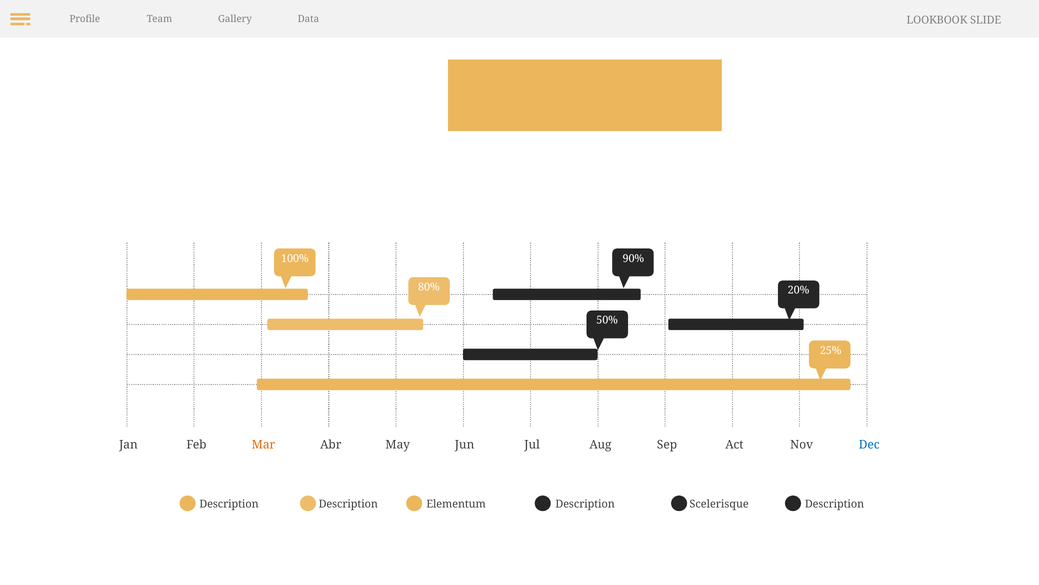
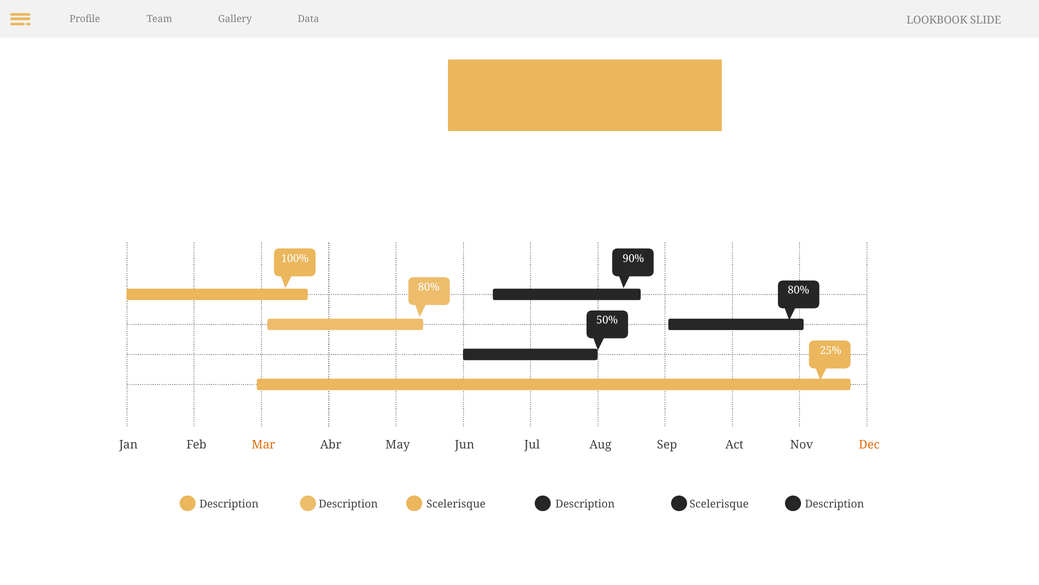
20%: 20% -> 80% (798, 290)
Dec colour: blue -> orange (869, 445)
Description Description Elementum: Elementum -> Scelerisque (456, 503)
